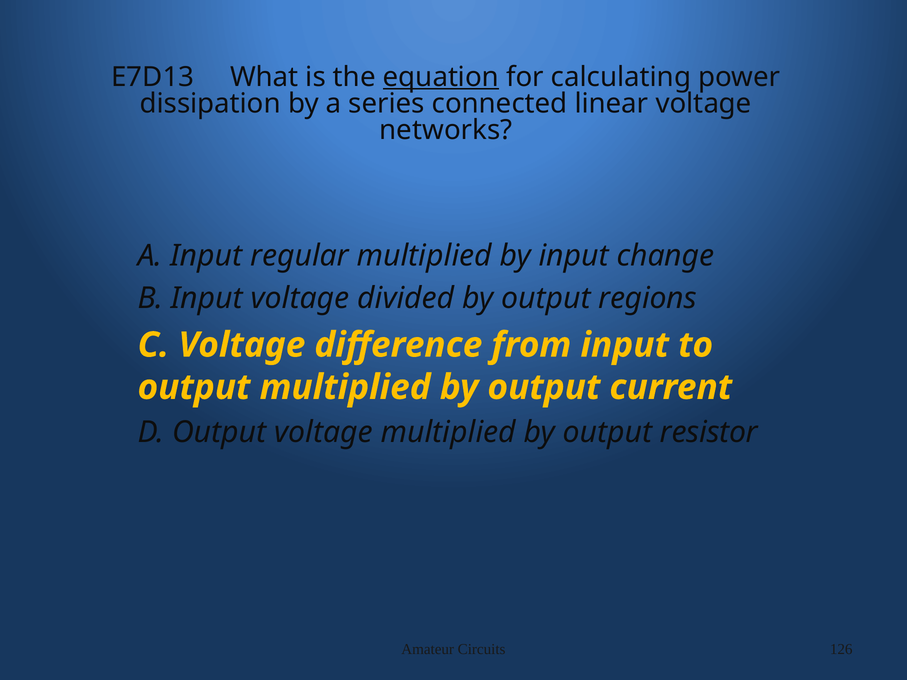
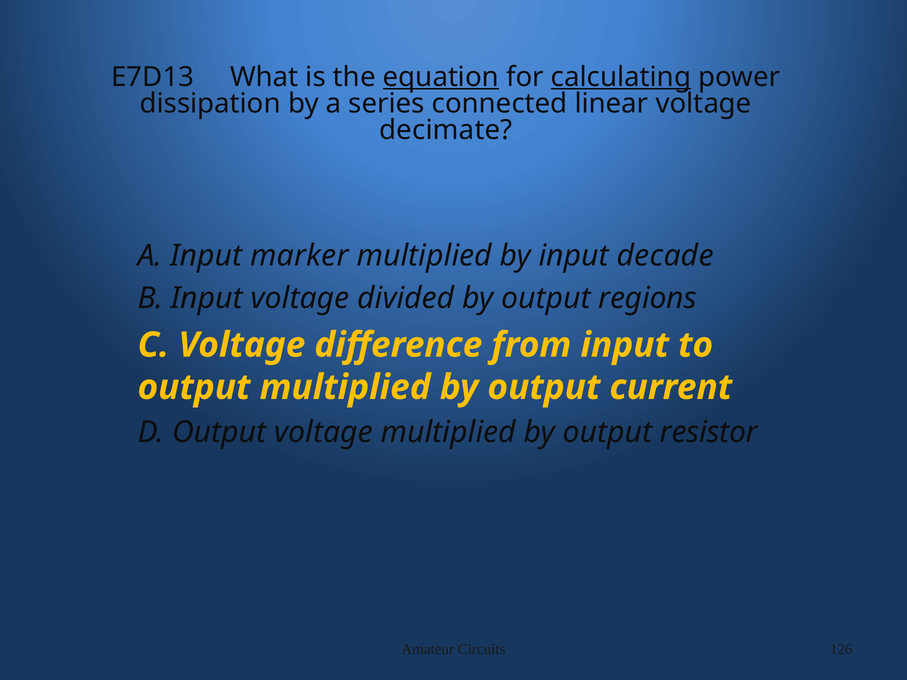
calculating underline: none -> present (621, 77)
networks: networks -> decimate (446, 130)
regular: regular -> marker (299, 256)
change: change -> decade (665, 256)
